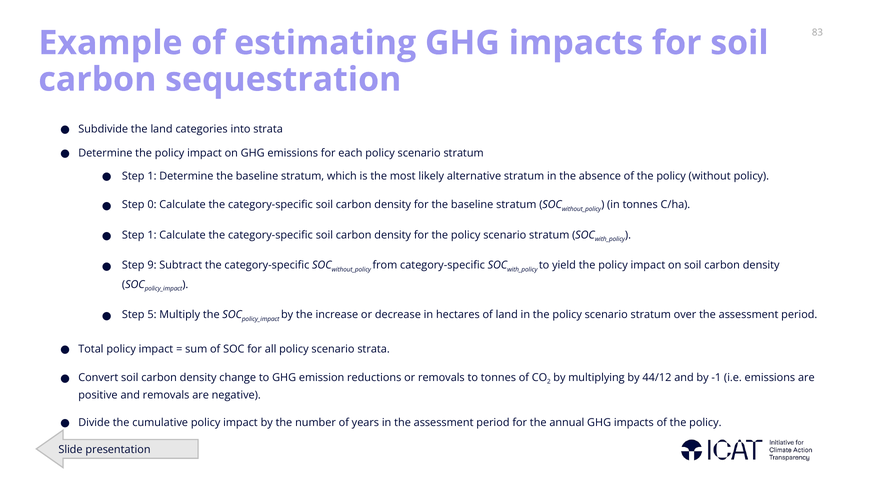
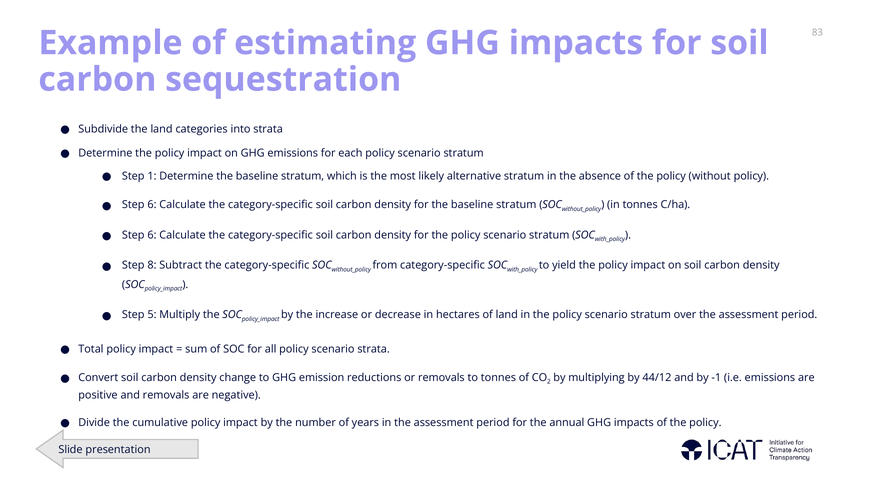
0: 0 -> 6 (152, 205)
1: 1 -> 6 (152, 235)
9: 9 -> 8 (152, 266)
